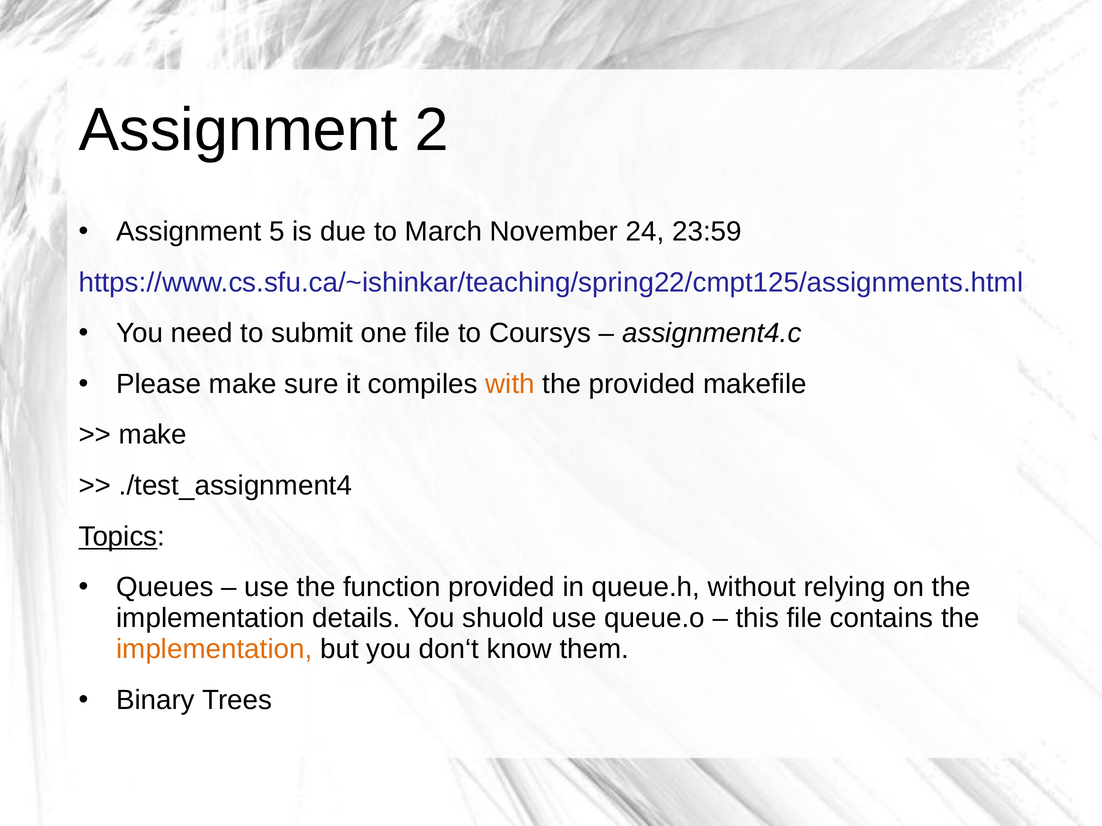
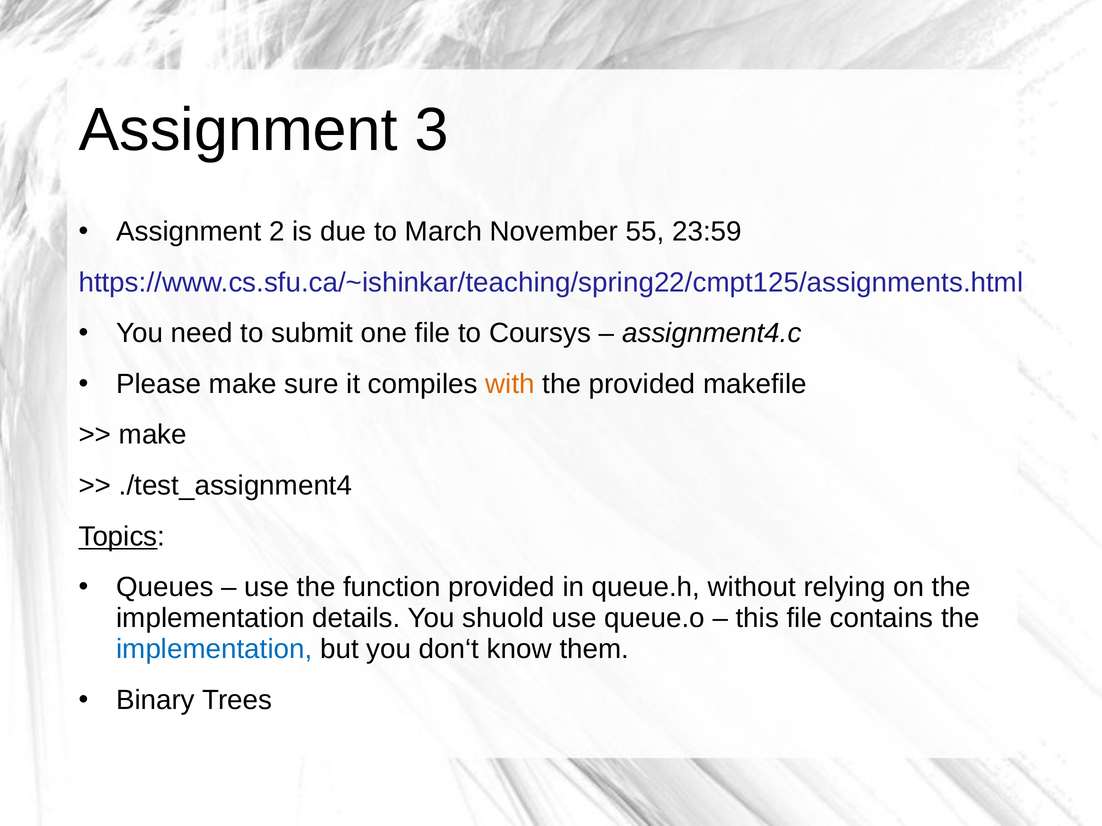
2: 2 -> 3 (432, 130)
5: 5 -> 2 (277, 232)
24: 24 -> 55 (645, 232)
implementation colour: orange -> blue (214, 649)
